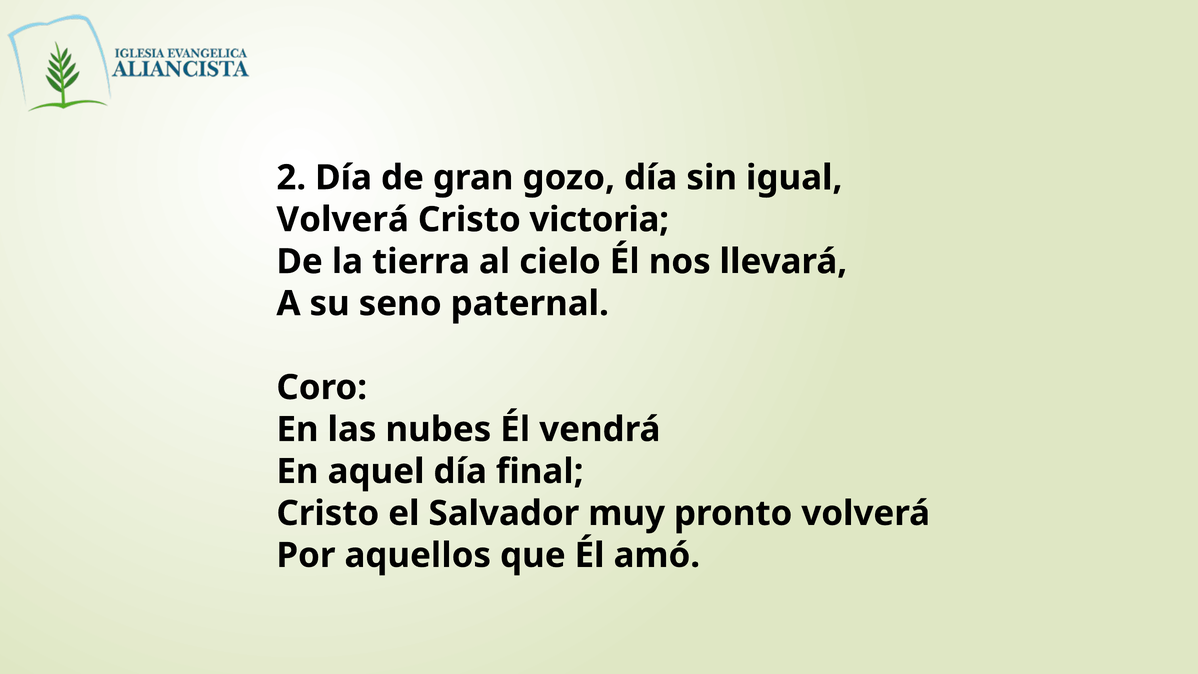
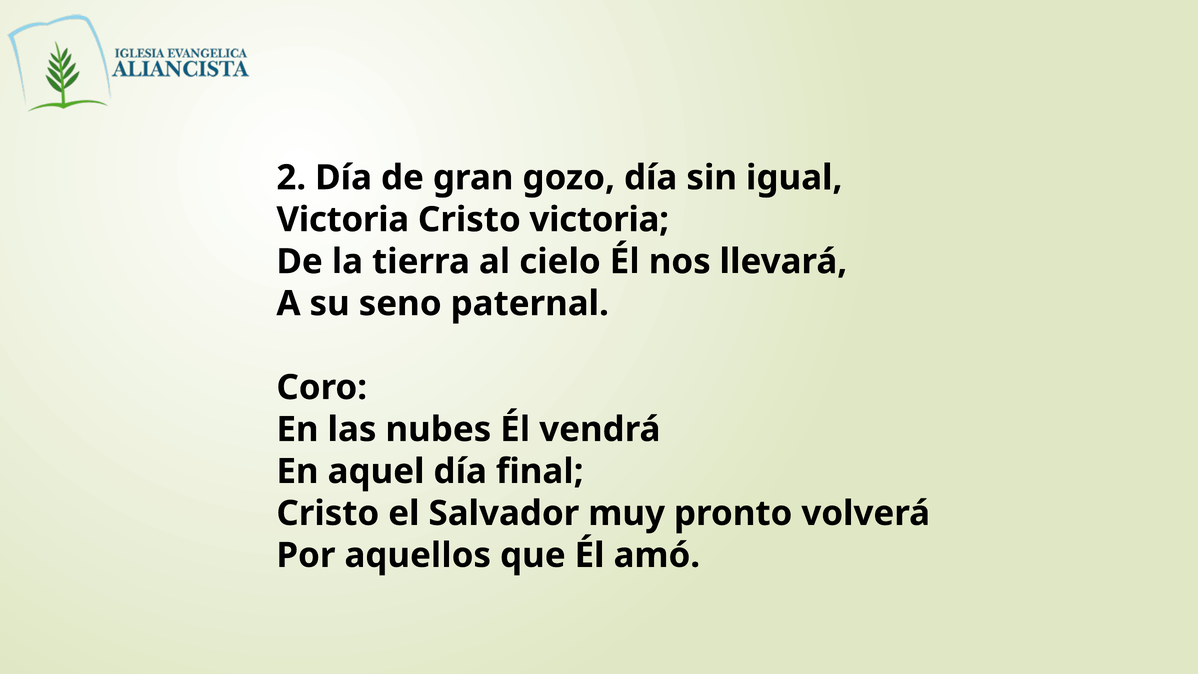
Volverá: Volverá -> Victoria (343, 220)
